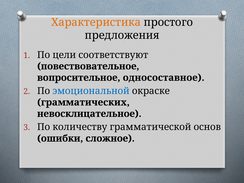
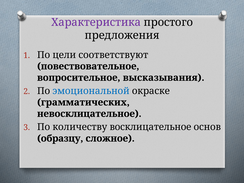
Характеристика colour: orange -> purple (96, 22)
односоставное: односоставное -> высказывания (164, 78)
грамматической: грамматической -> восклицательное (150, 127)
ошибки: ошибки -> образцу (60, 138)
